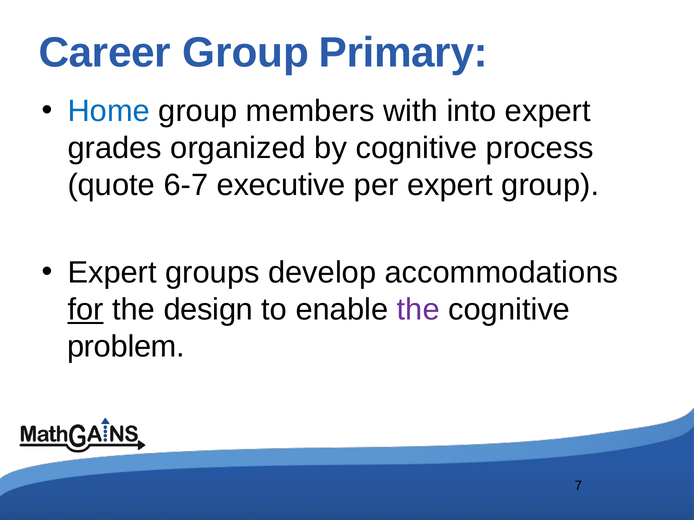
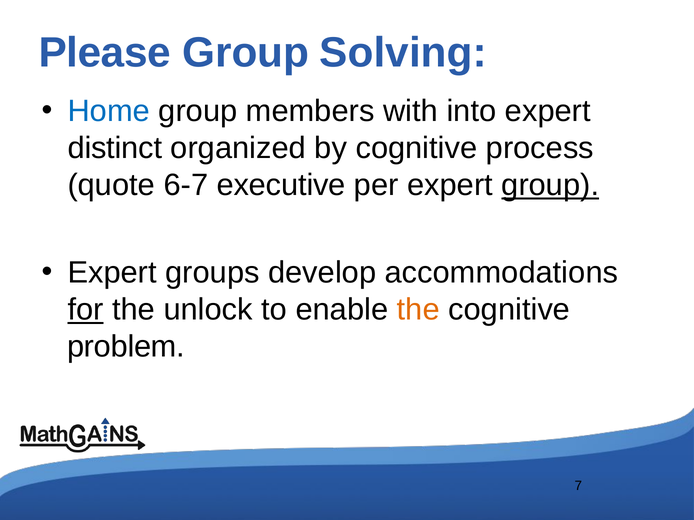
Career: Career -> Please (105, 53)
Primary: Primary -> Solving (403, 53)
grades: grades -> distinct (115, 148)
group underline: none -> present (550, 185)
design: design -> unlock (208, 310)
the colour: purple -> orange (418, 310)
